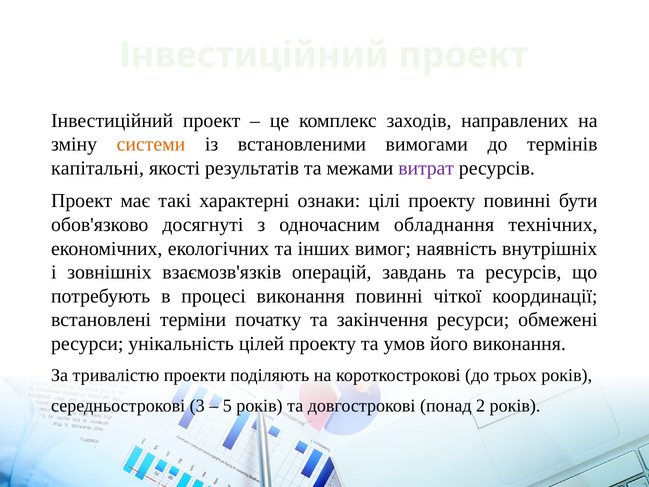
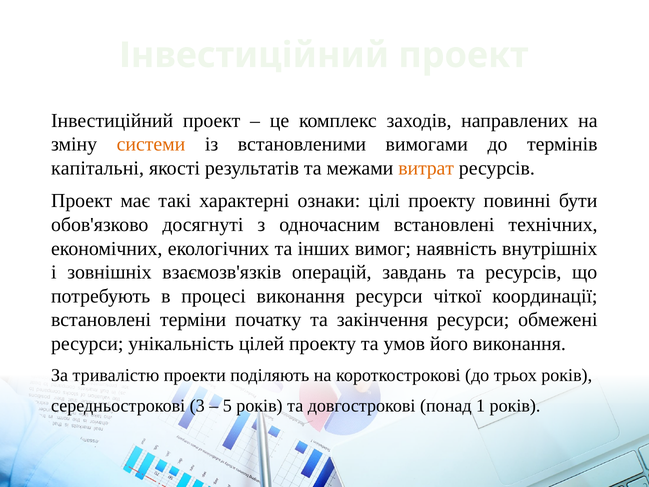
витрат colour: purple -> orange (426, 168)
одночасним обладнання: обладнання -> встановлені (444, 225)
виконання повинні: повинні -> ресурси (389, 296)
2: 2 -> 1 (481, 406)
